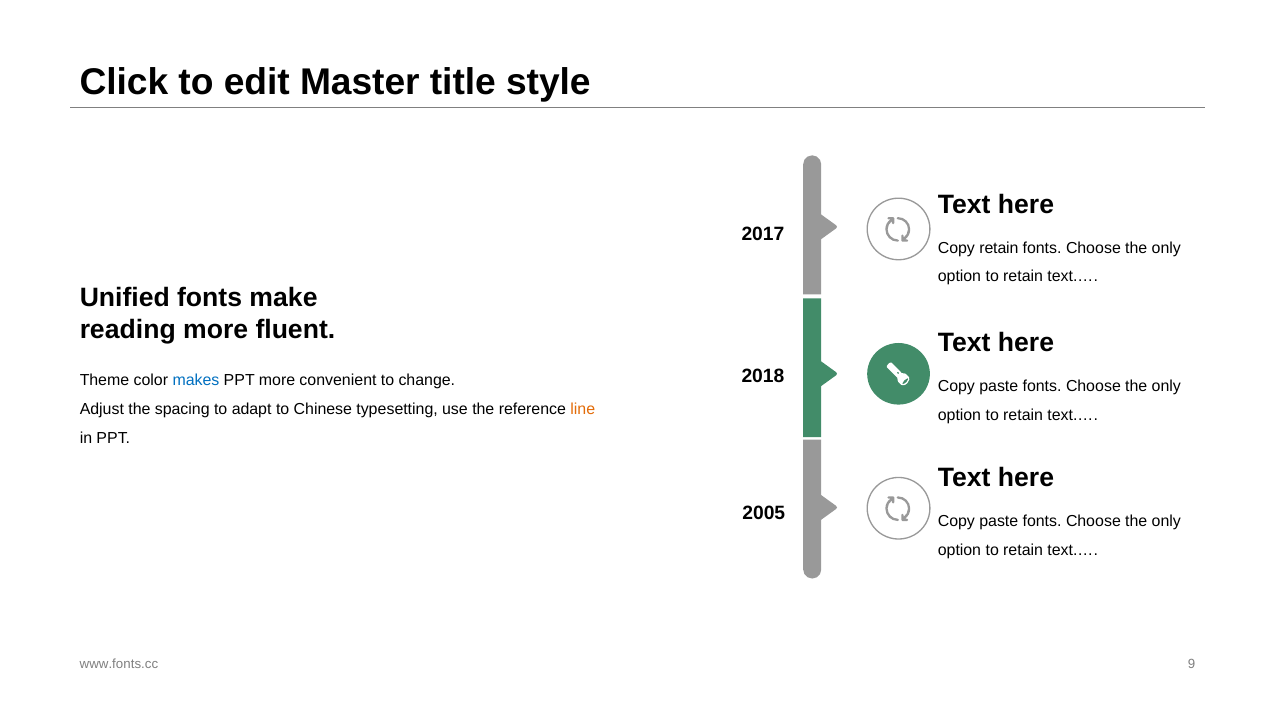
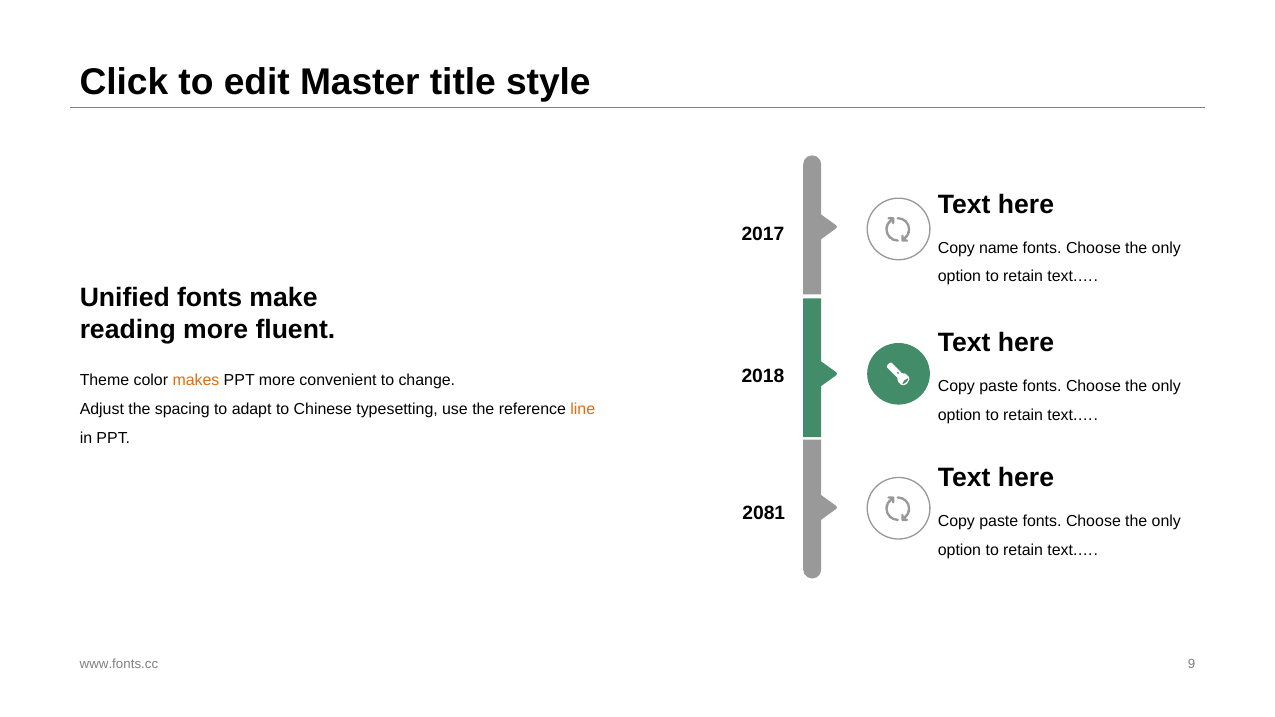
Copy retain: retain -> name (999, 248)
makes colour: blue -> orange (196, 381)
2005: 2005 -> 2081 (764, 513)
